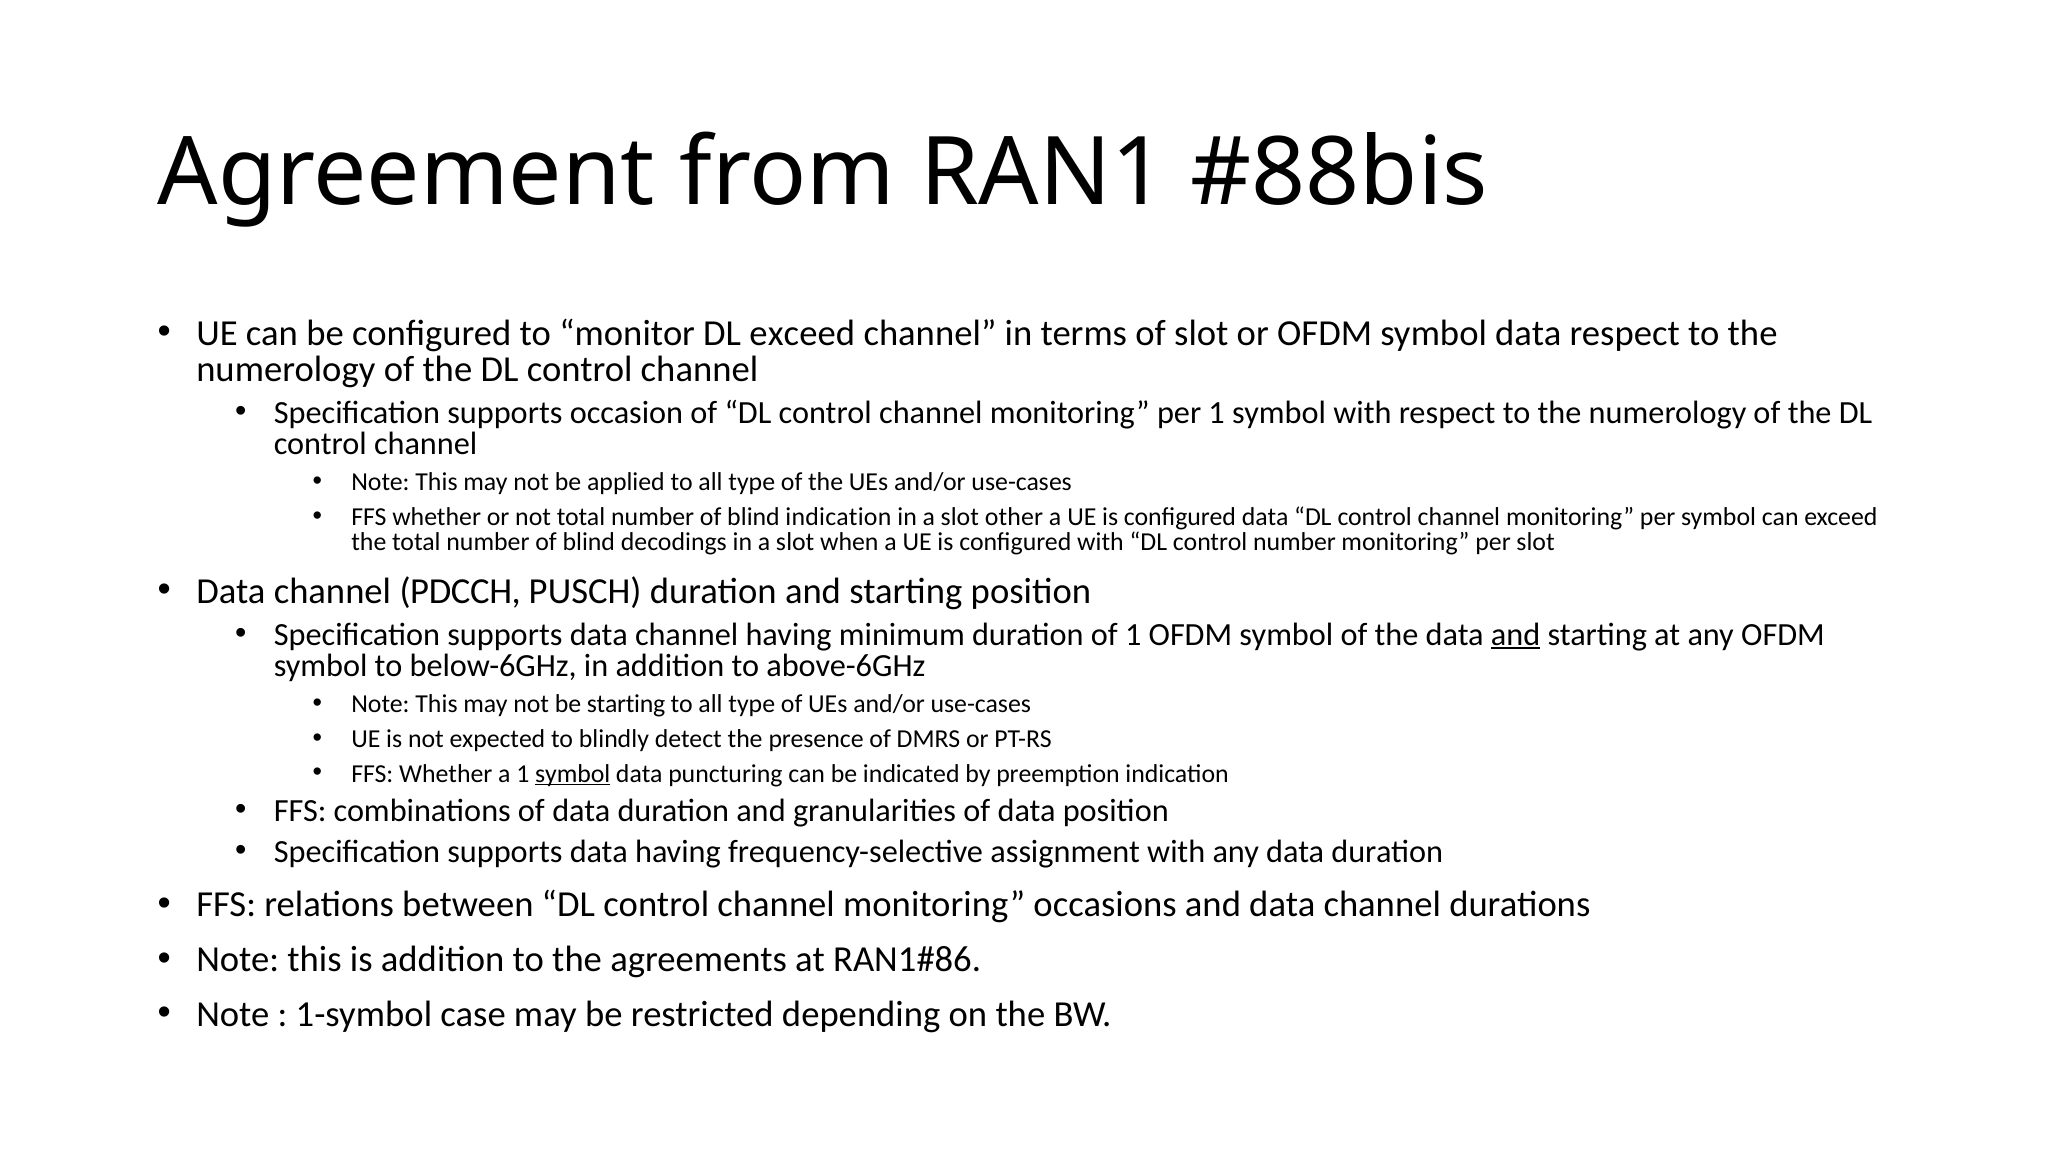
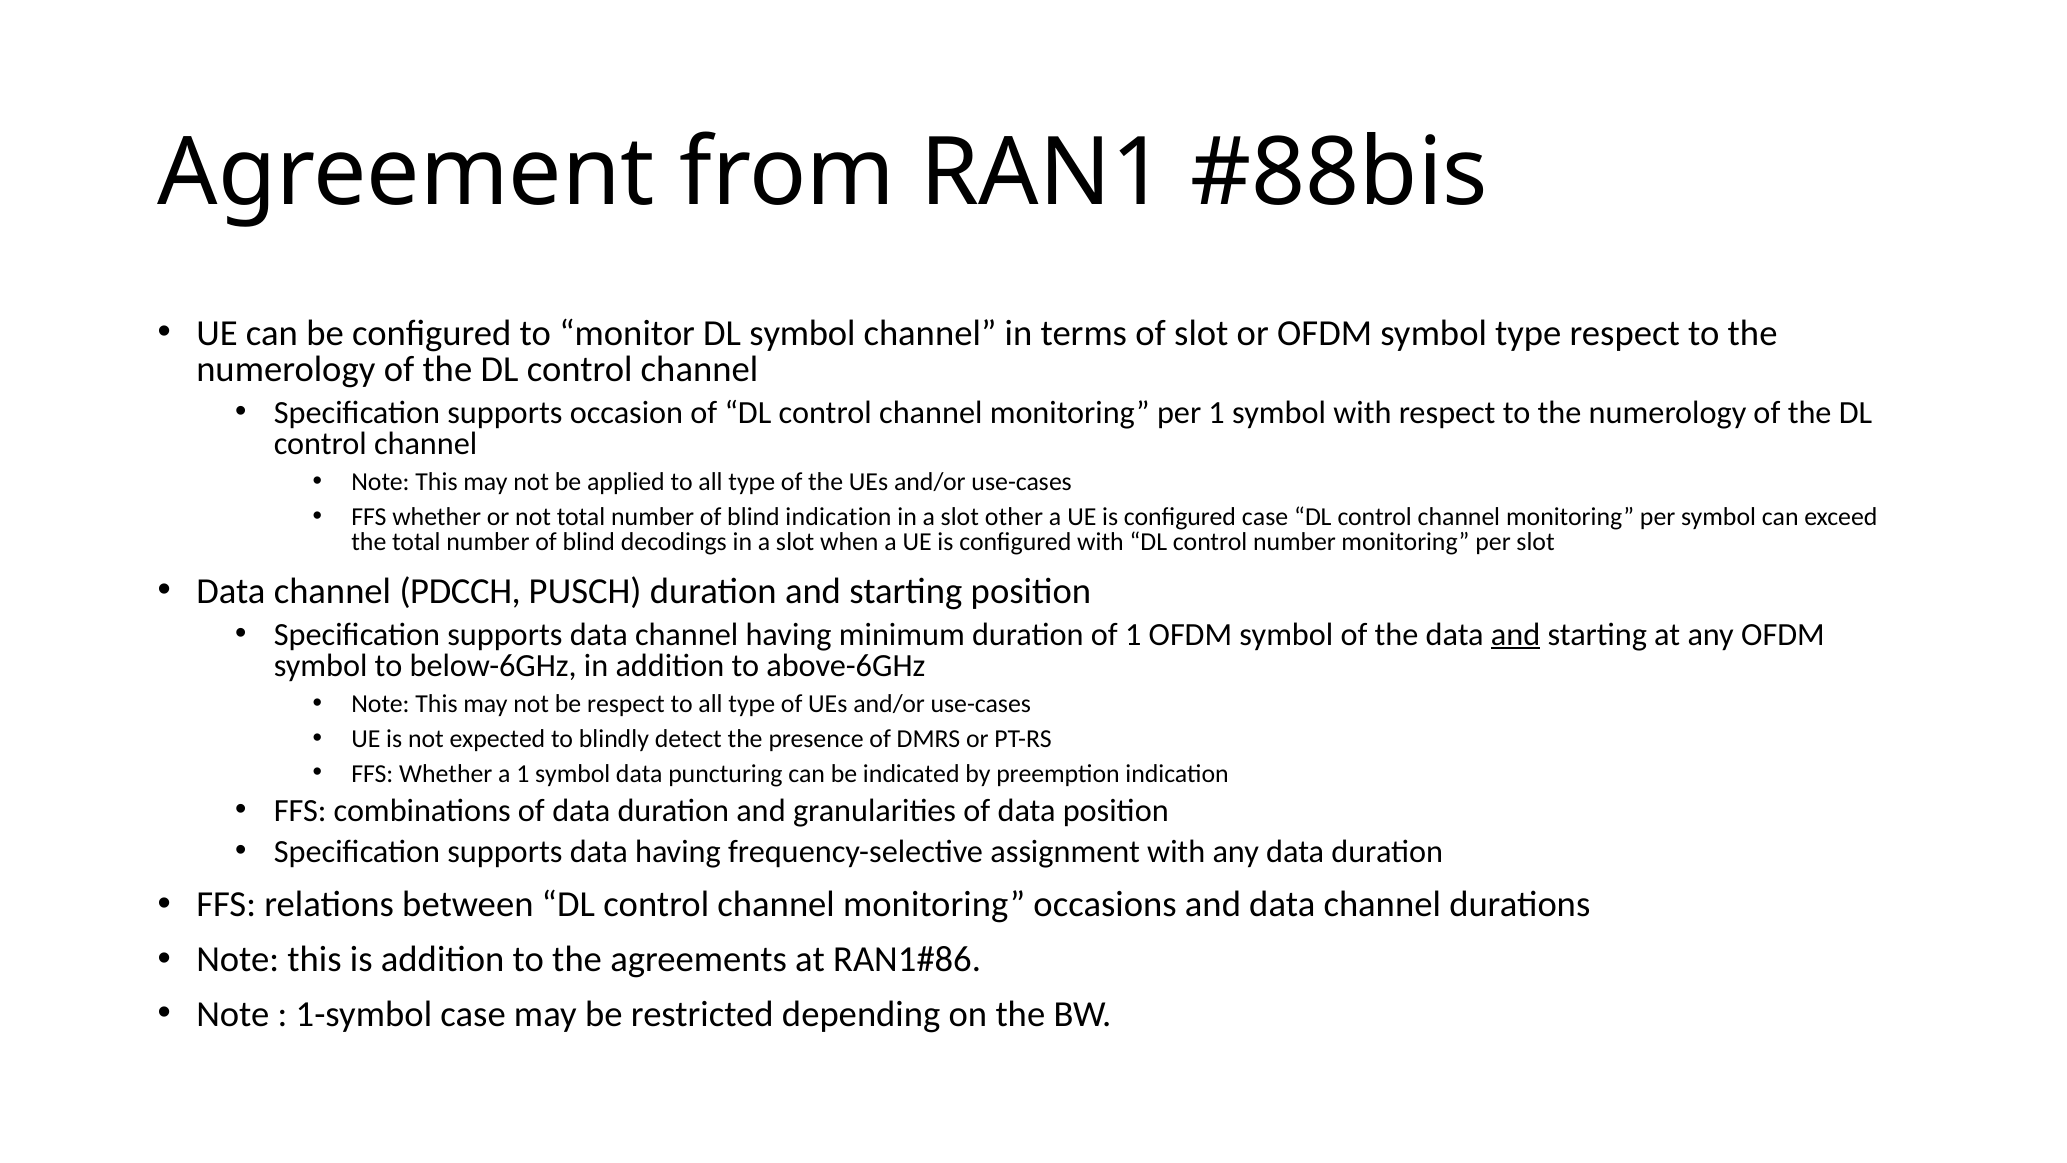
DL exceed: exceed -> symbol (802, 334)
OFDM symbol data: data -> type (1528, 334)
configured data: data -> case (1265, 517)
be starting: starting -> respect (626, 704)
symbol underline: present -> none (573, 773)
